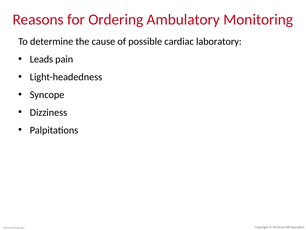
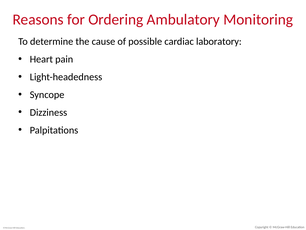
Leads: Leads -> Heart (41, 59)
